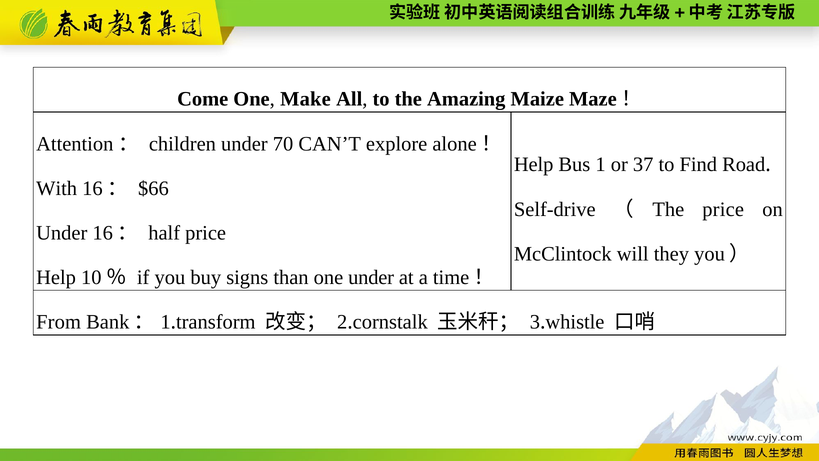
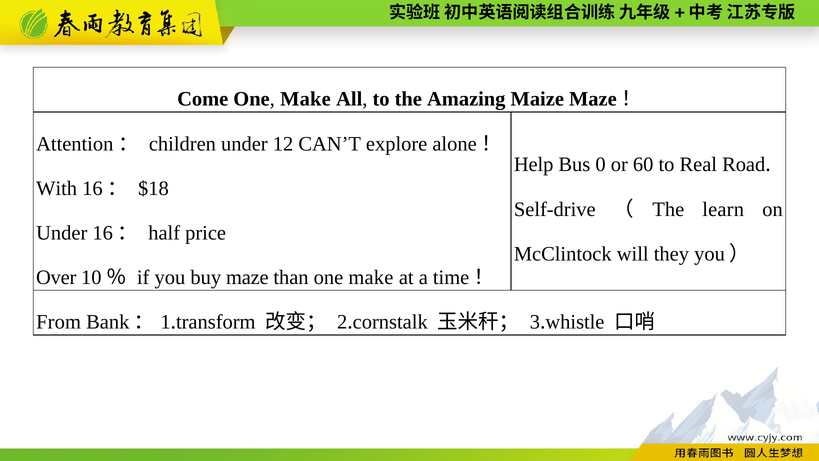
70: 70 -> 12 (283, 144)
Bus 1: 1 -> 0 (601, 165)
37: 37 -> 60 (643, 165)
Find: Find -> Real (698, 165)
$66: $66 -> $18 (153, 188)
The price: price -> learn (723, 209)
Help: Help -> Over (56, 277)
signs: signs -> maze (247, 277)
than one under: under -> make (371, 277)
